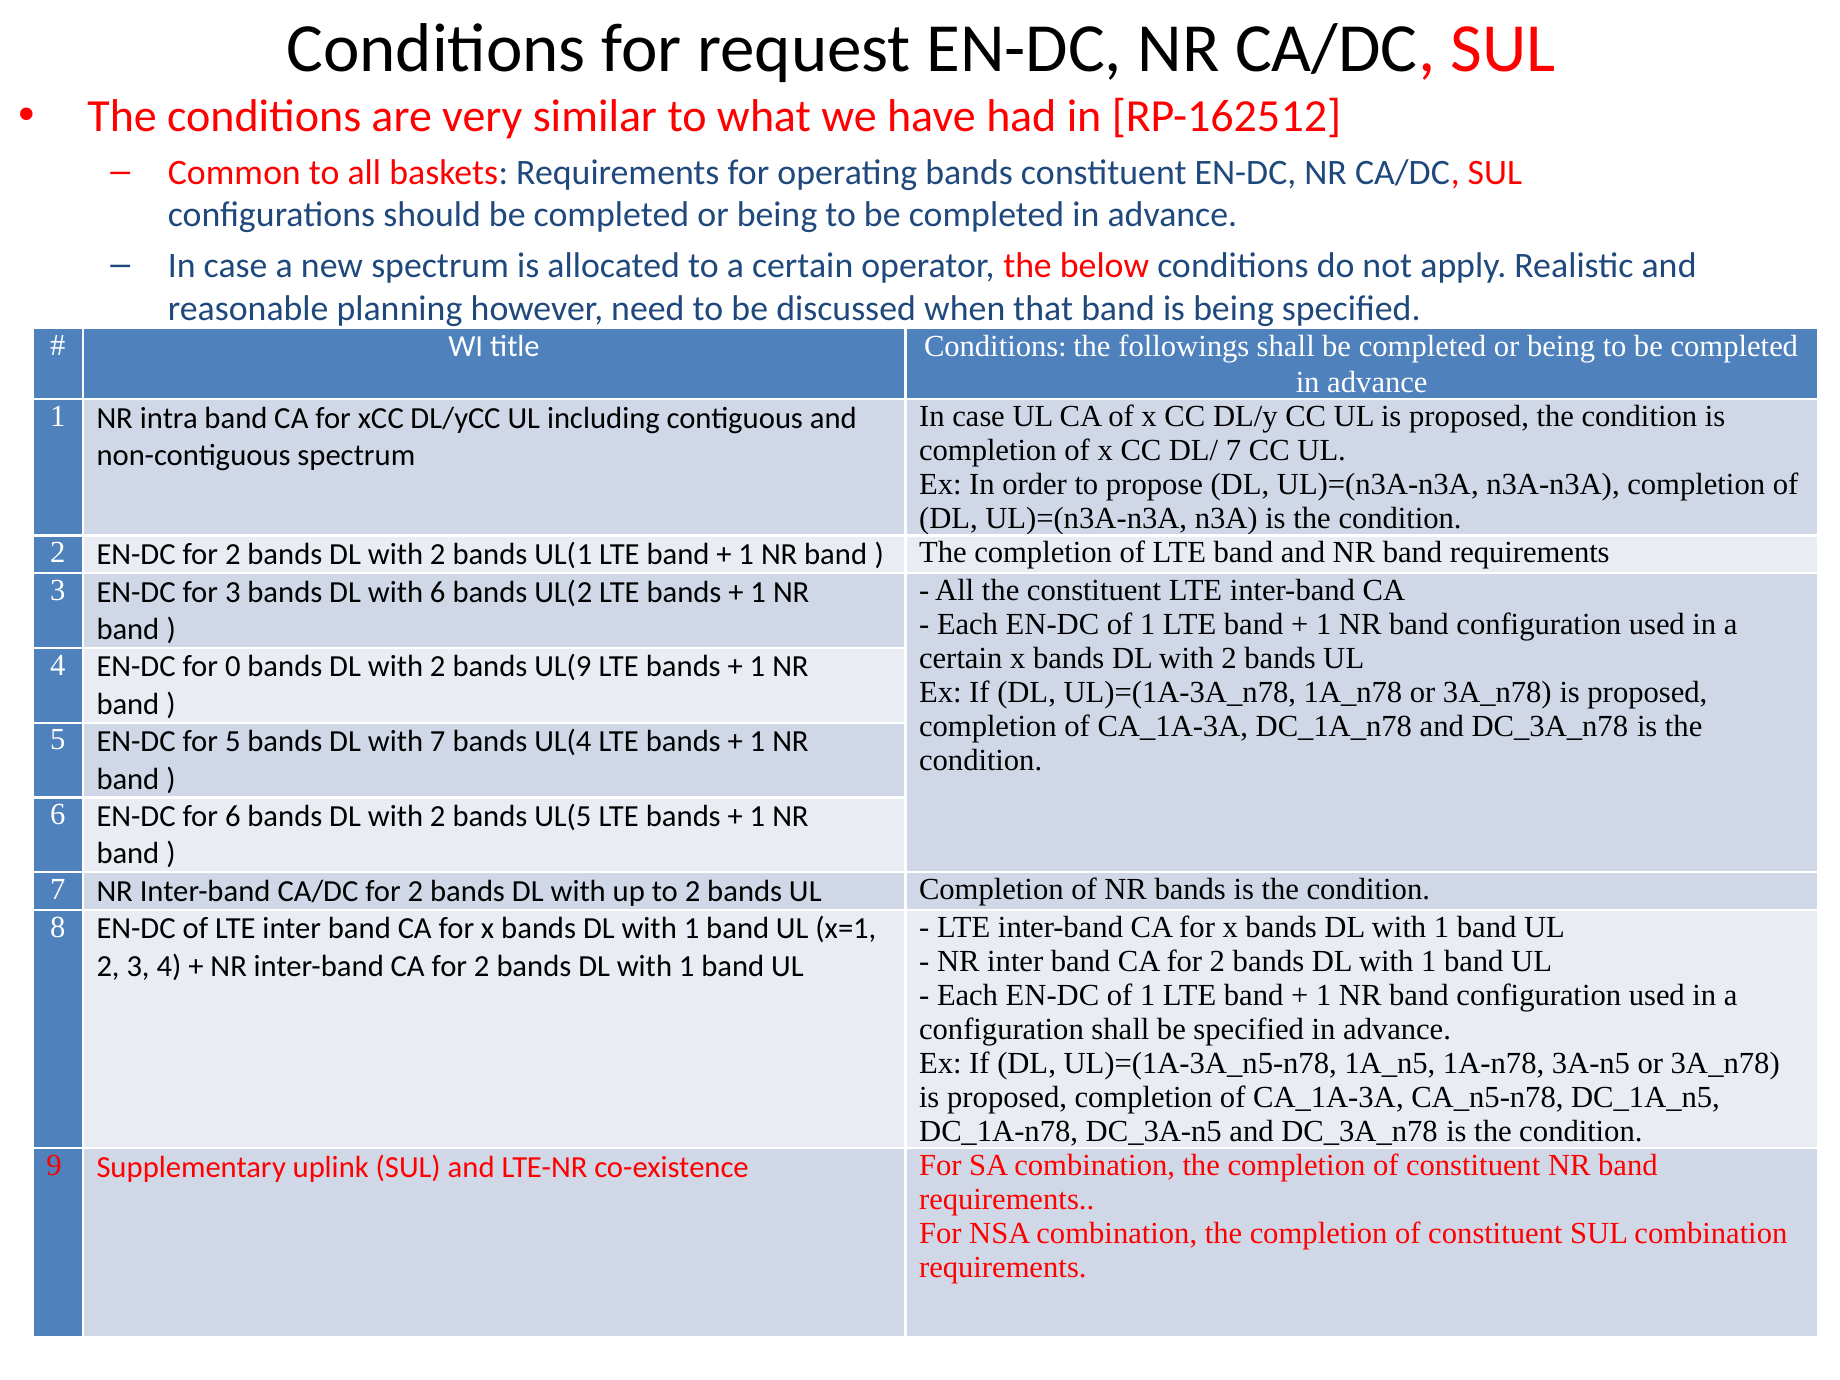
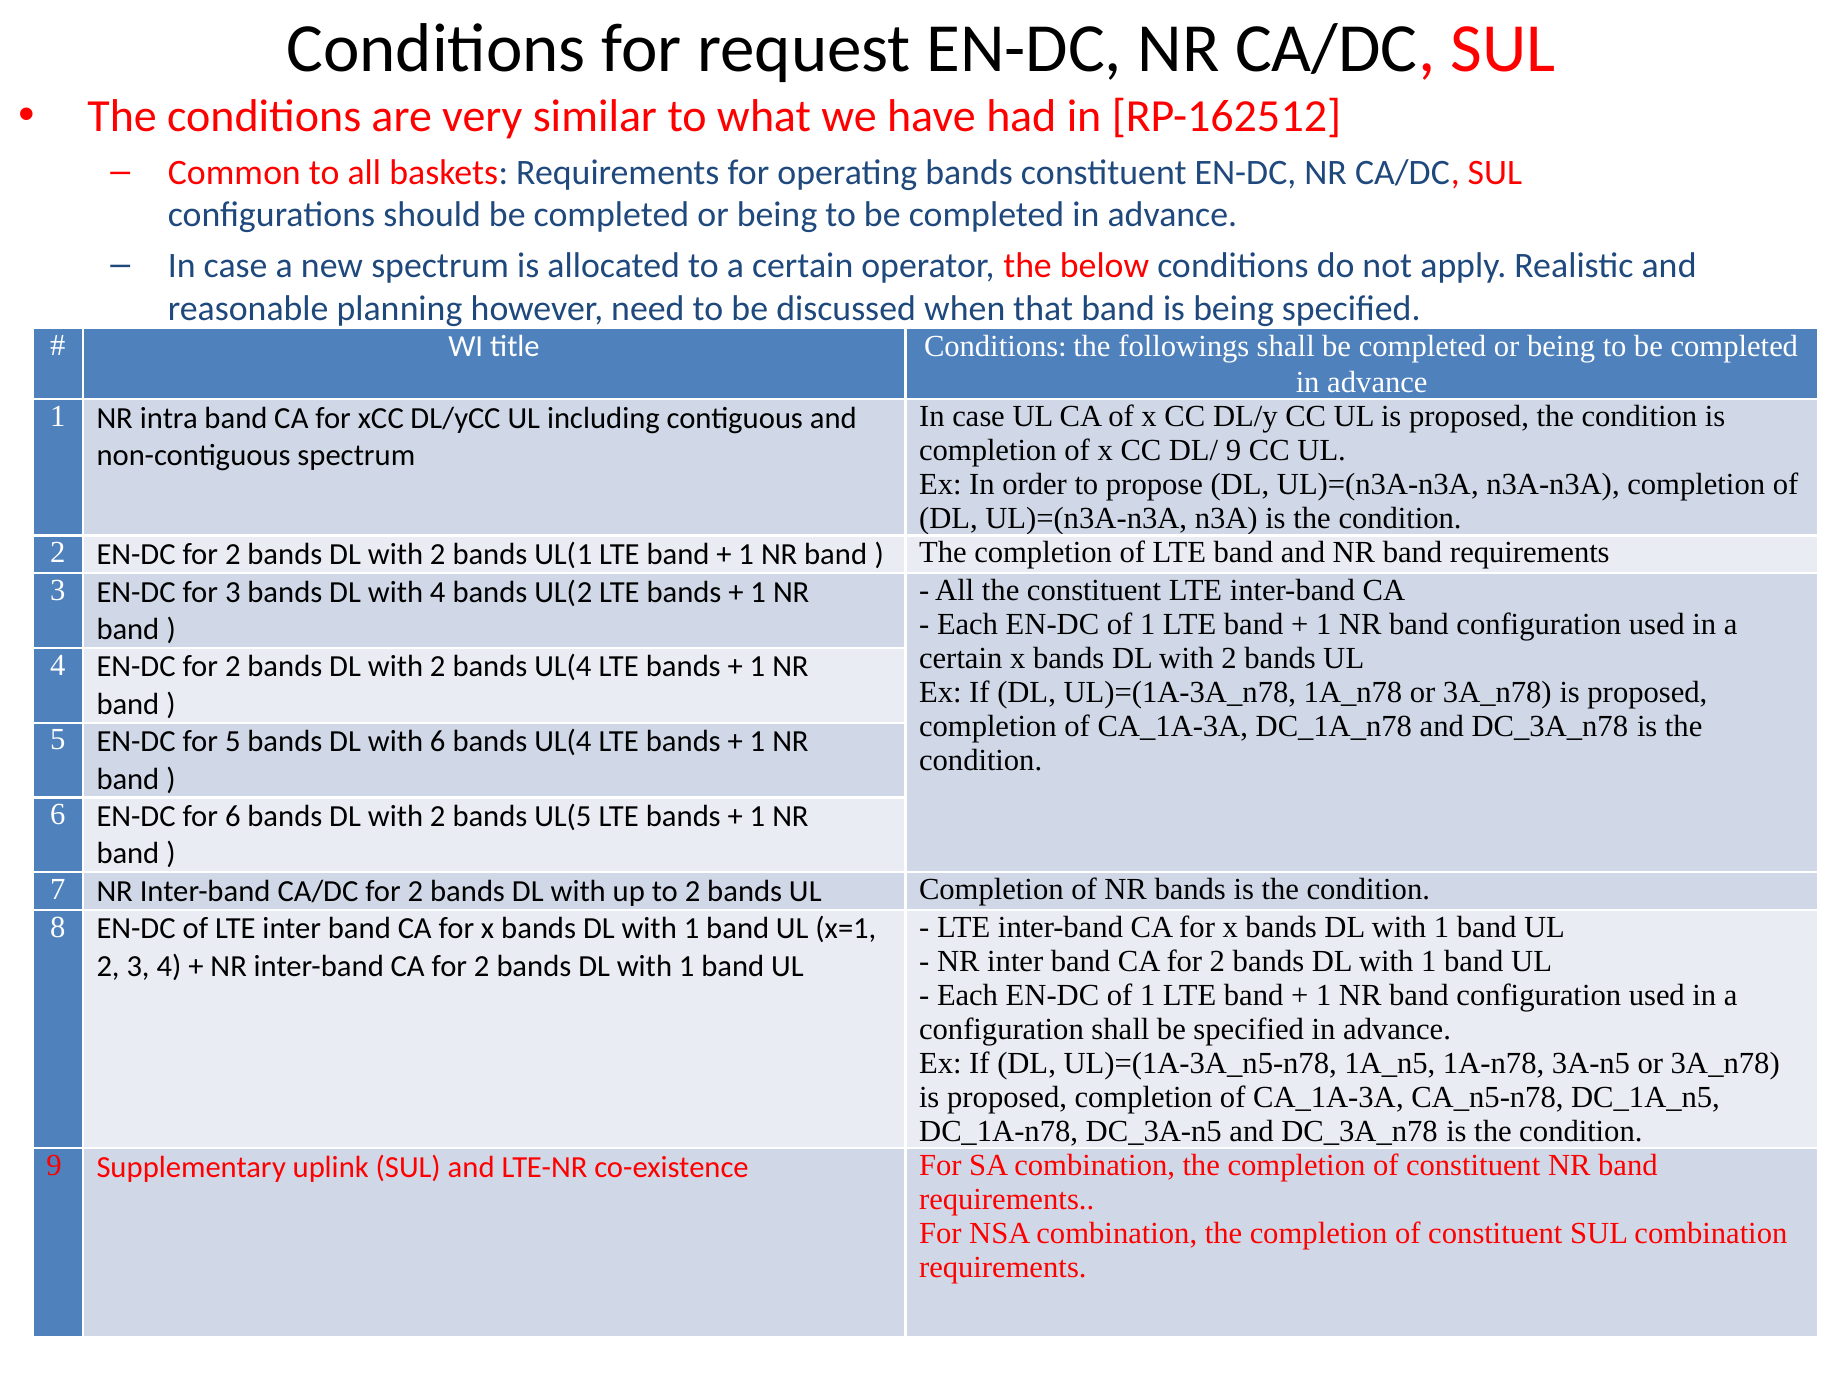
DL/ 7: 7 -> 9 (1234, 450)
with 6: 6 -> 4 (438, 592)
4 EN-DC for 0: 0 -> 2 (233, 667)
2 bands UL(9: UL(9 -> UL(4 (563, 667)
with 7: 7 -> 6 (438, 742)
